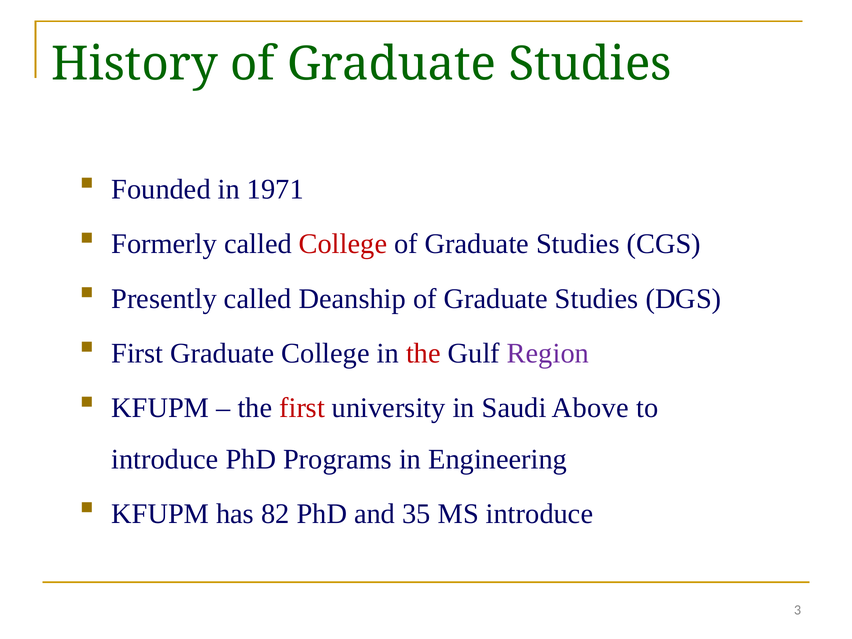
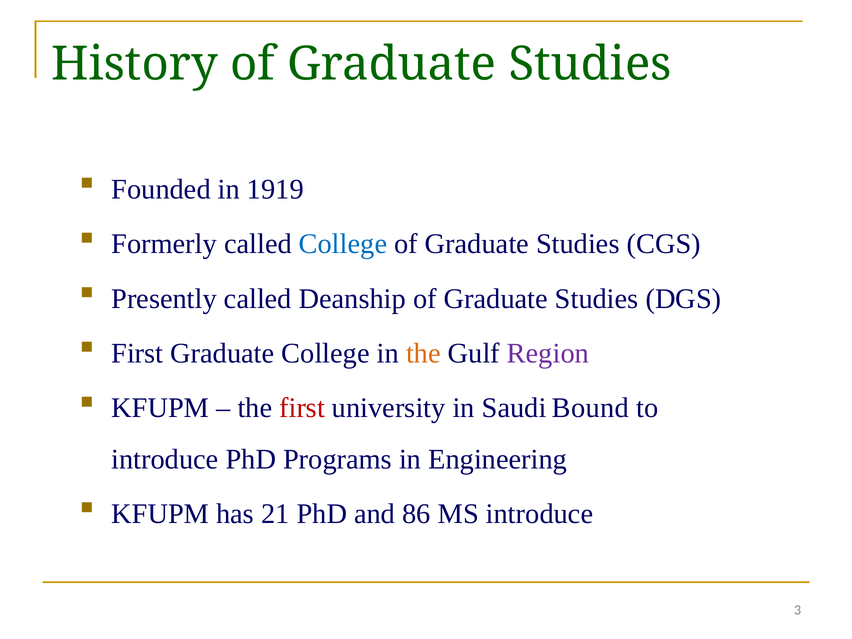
1971: 1971 -> 1919 (275, 189)
College colour: red -> blue (343, 244)
the colour: red -> orange (423, 353)
Above: Above -> Bound (590, 408)
82: 82 -> 21 (275, 514)
35: 35 -> 86 (416, 514)
